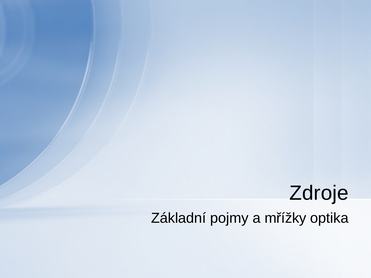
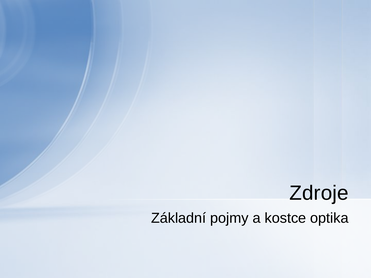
mřížky: mřížky -> kostce (285, 218)
